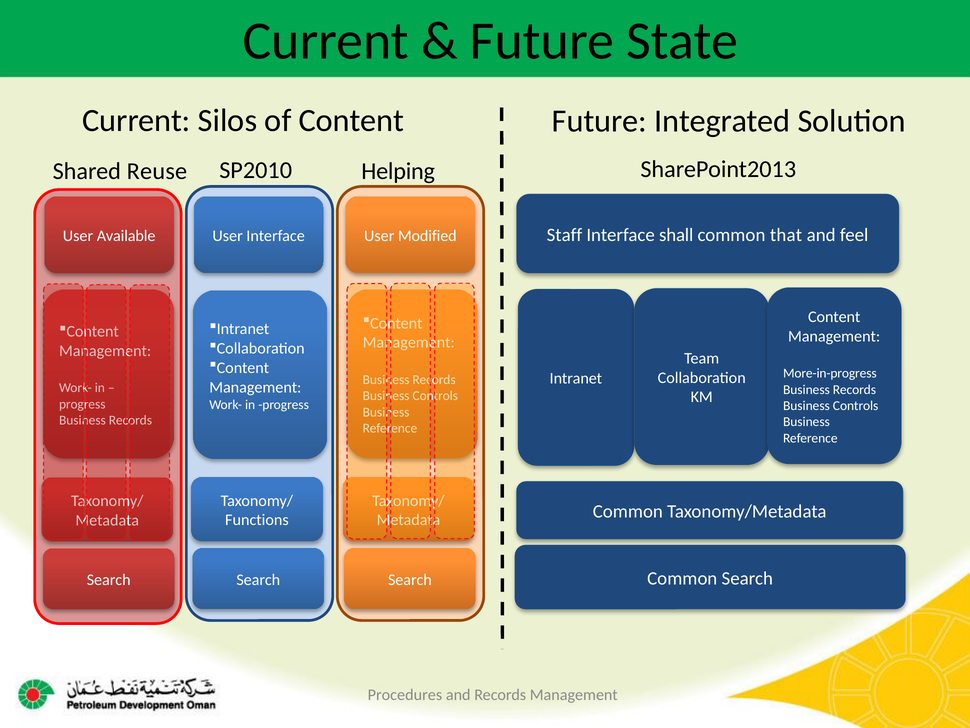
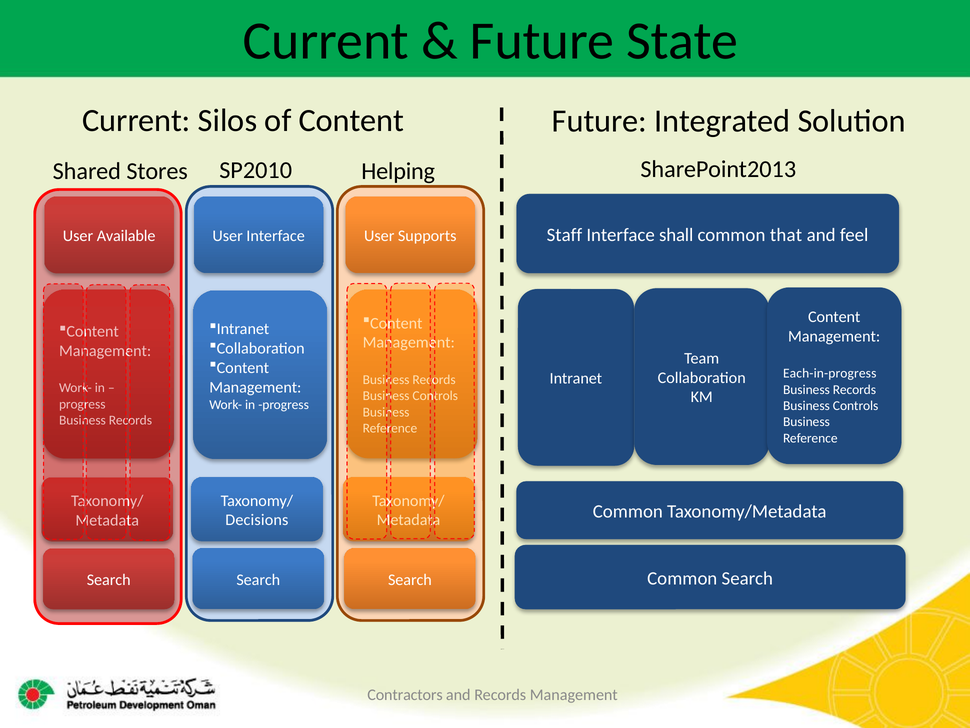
Reuse: Reuse -> Stores (157, 171)
Modified: Modified -> Supports (427, 236)
More-in-progress: More-in-progress -> Each-in-progress (830, 373)
Functions: Functions -> Decisions (257, 520)
Procedures: Procedures -> Contractors (405, 695)
